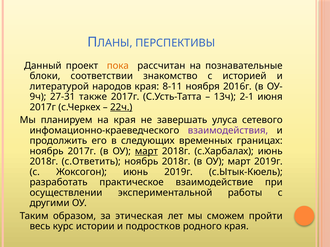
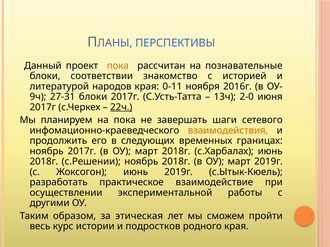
8-11: 8-11 -> 0-11 (172, 87)
27-31 также: также -> блоки (93, 97)
2-1: 2-1 -> 2-0 (247, 97)
на края: края -> пока (125, 120)
улуса: улуса -> шаги (225, 120)
взаимодействия colour: purple -> orange (228, 131)
март underline: present -> none (146, 151)
с.Ответить: с.Ответить -> с.Решении (91, 162)
